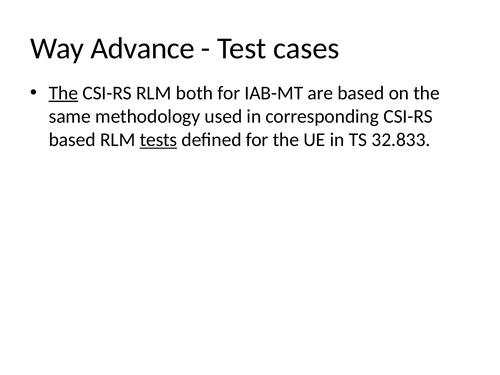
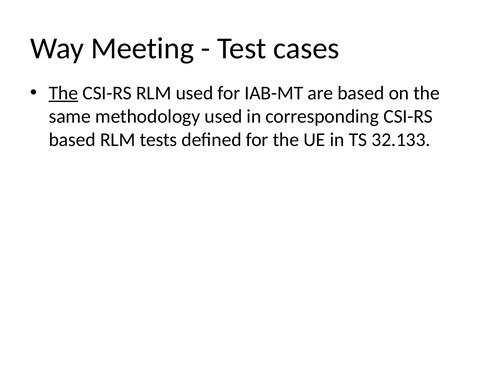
Advance: Advance -> Meeting (142, 48)
RLM both: both -> used (195, 93)
tests underline: present -> none (158, 140)
32.833: 32.833 -> 32.133 (401, 140)
